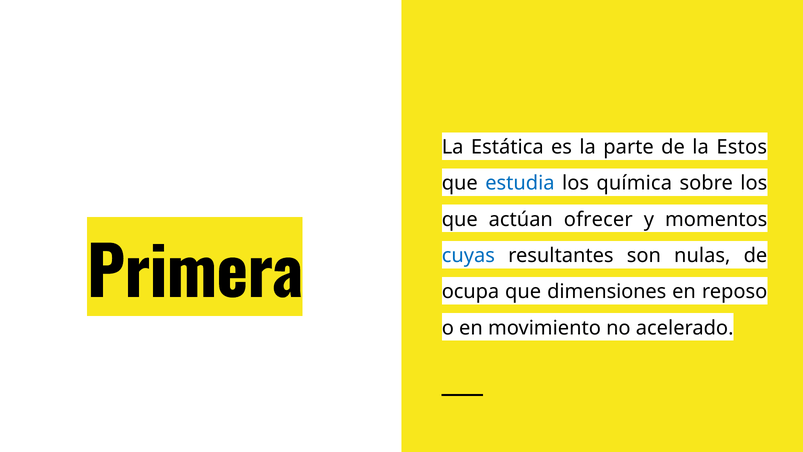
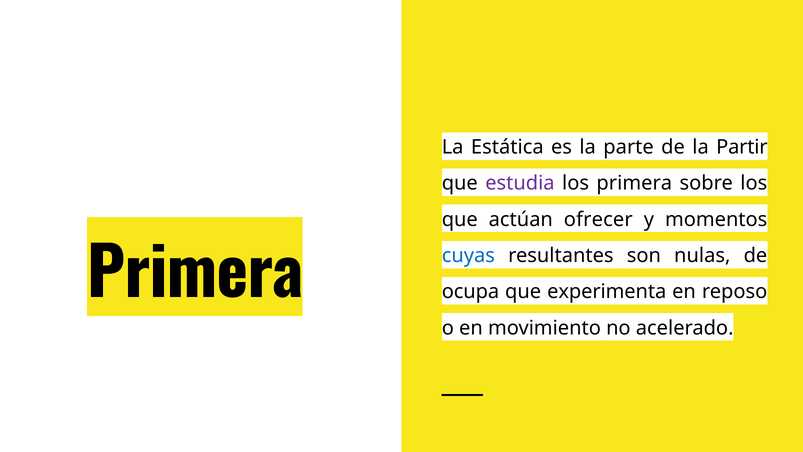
Estos: Estos -> Partir (742, 147)
estudia colour: blue -> purple (520, 183)
los química: química -> primera (634, 183)
dimensiones: dimensiones -> experimenta (607, 292)
